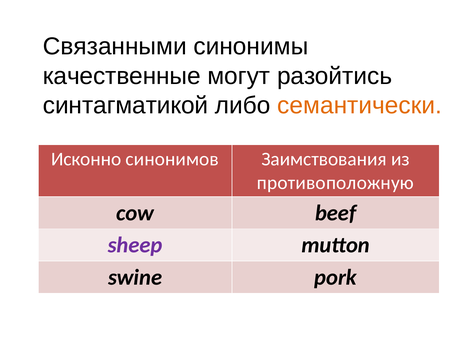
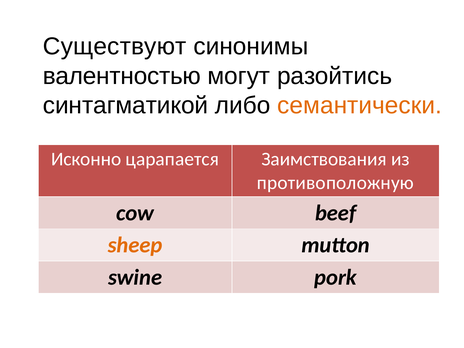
Связанными: Связанными -> Существуют (115, 47)
качественные: качественные -> валентностью (122, 76)
синонимов: синонимов -> царапается (172, 159)
sheep colour: purple -> orange (135, 245)
